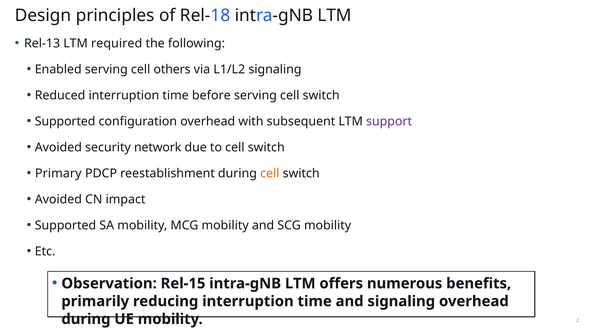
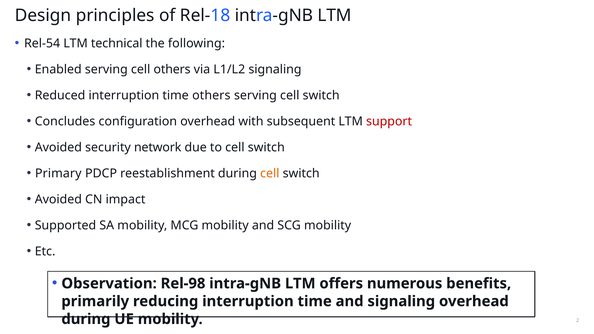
Rel-13: Rel-13 -> Rel-54 (42, 44)
required: required -> technical (117, 44)
time before: before -> others (211, 96)
Supported: Supported -> Concludes (65, 122)
support colour: purple -> red (389, 122)
Rel-15: Rel-15 -> Rel-98 (183, 284)
